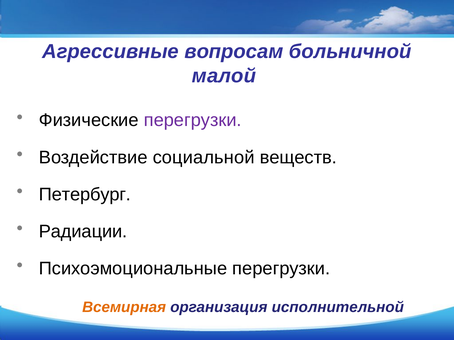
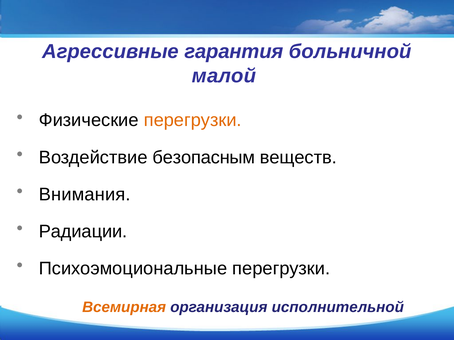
вопросам: вопросам -> гарантия (234, 52)
перегрузки colour: purple -> orange (193, 120)
социальной: социальной -> безопасным (204, 158)
Петербург: Петербург -> Внимания (85, 195)
